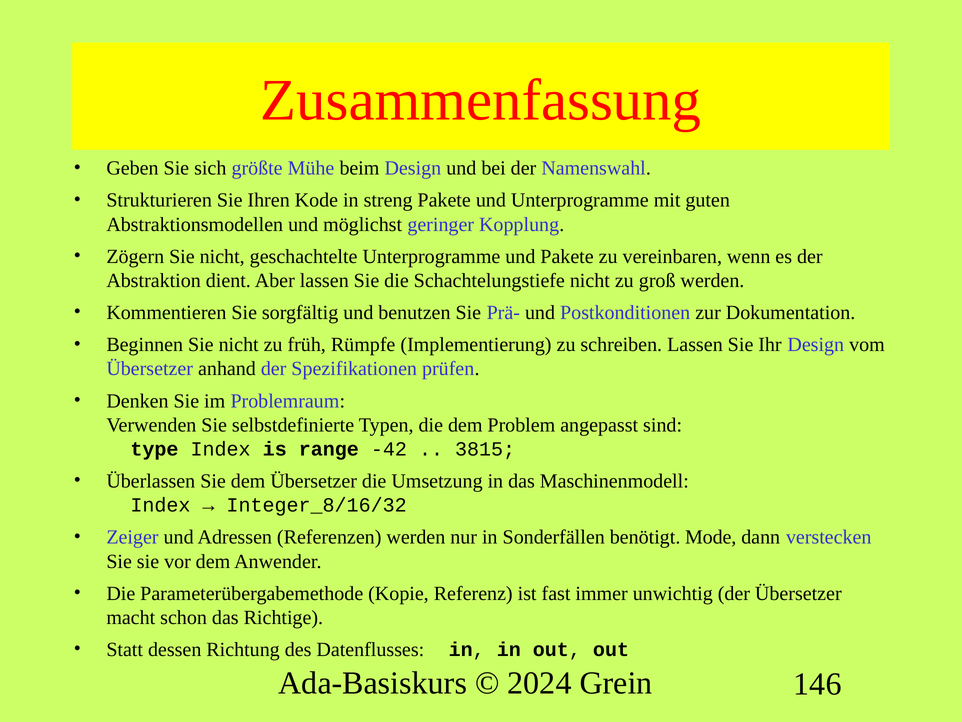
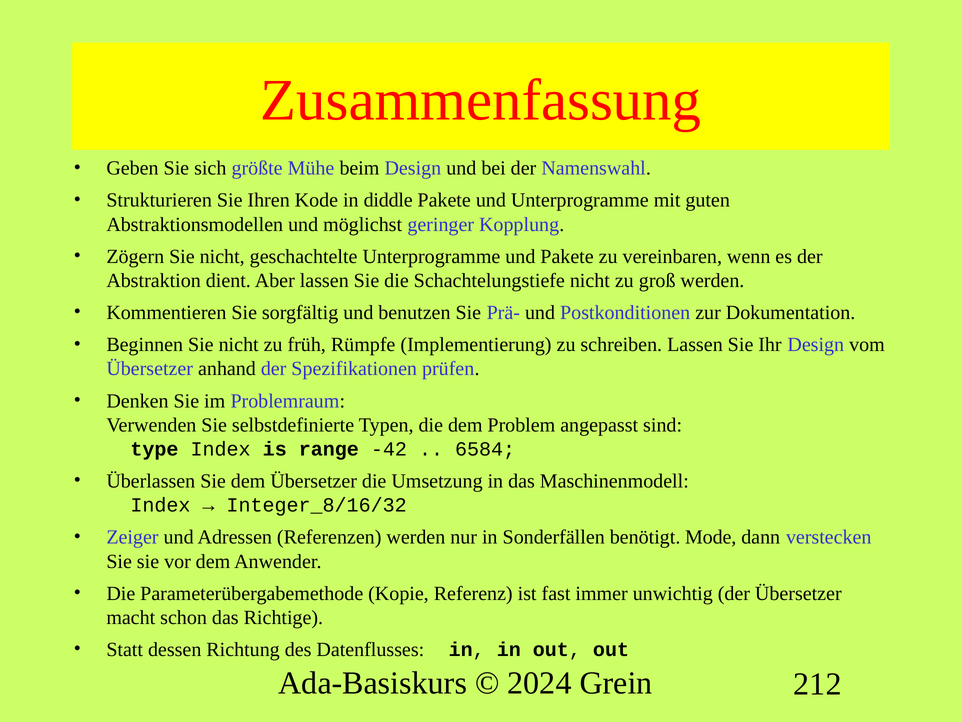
streng: streng -> diddle (388, 200)
3815: 3815 -> 6584 (485, 449)
146: 146 -> 212 (817, 684)
